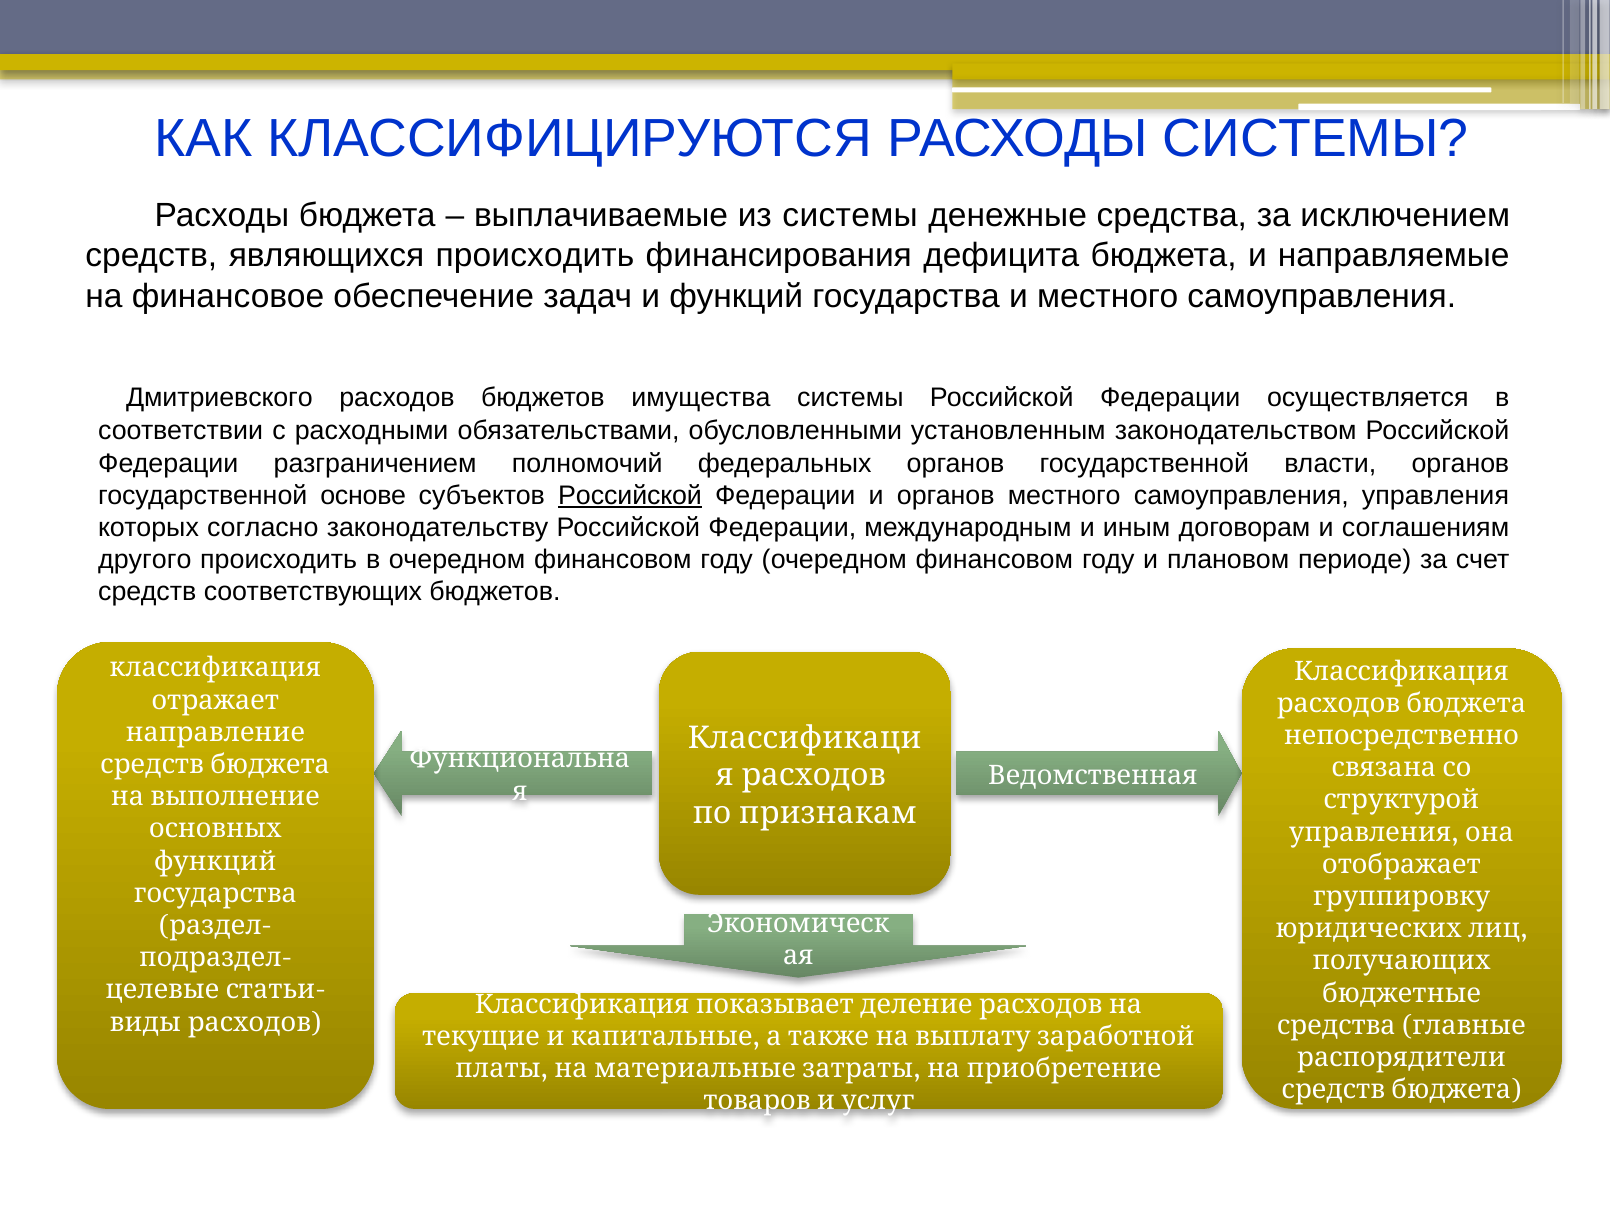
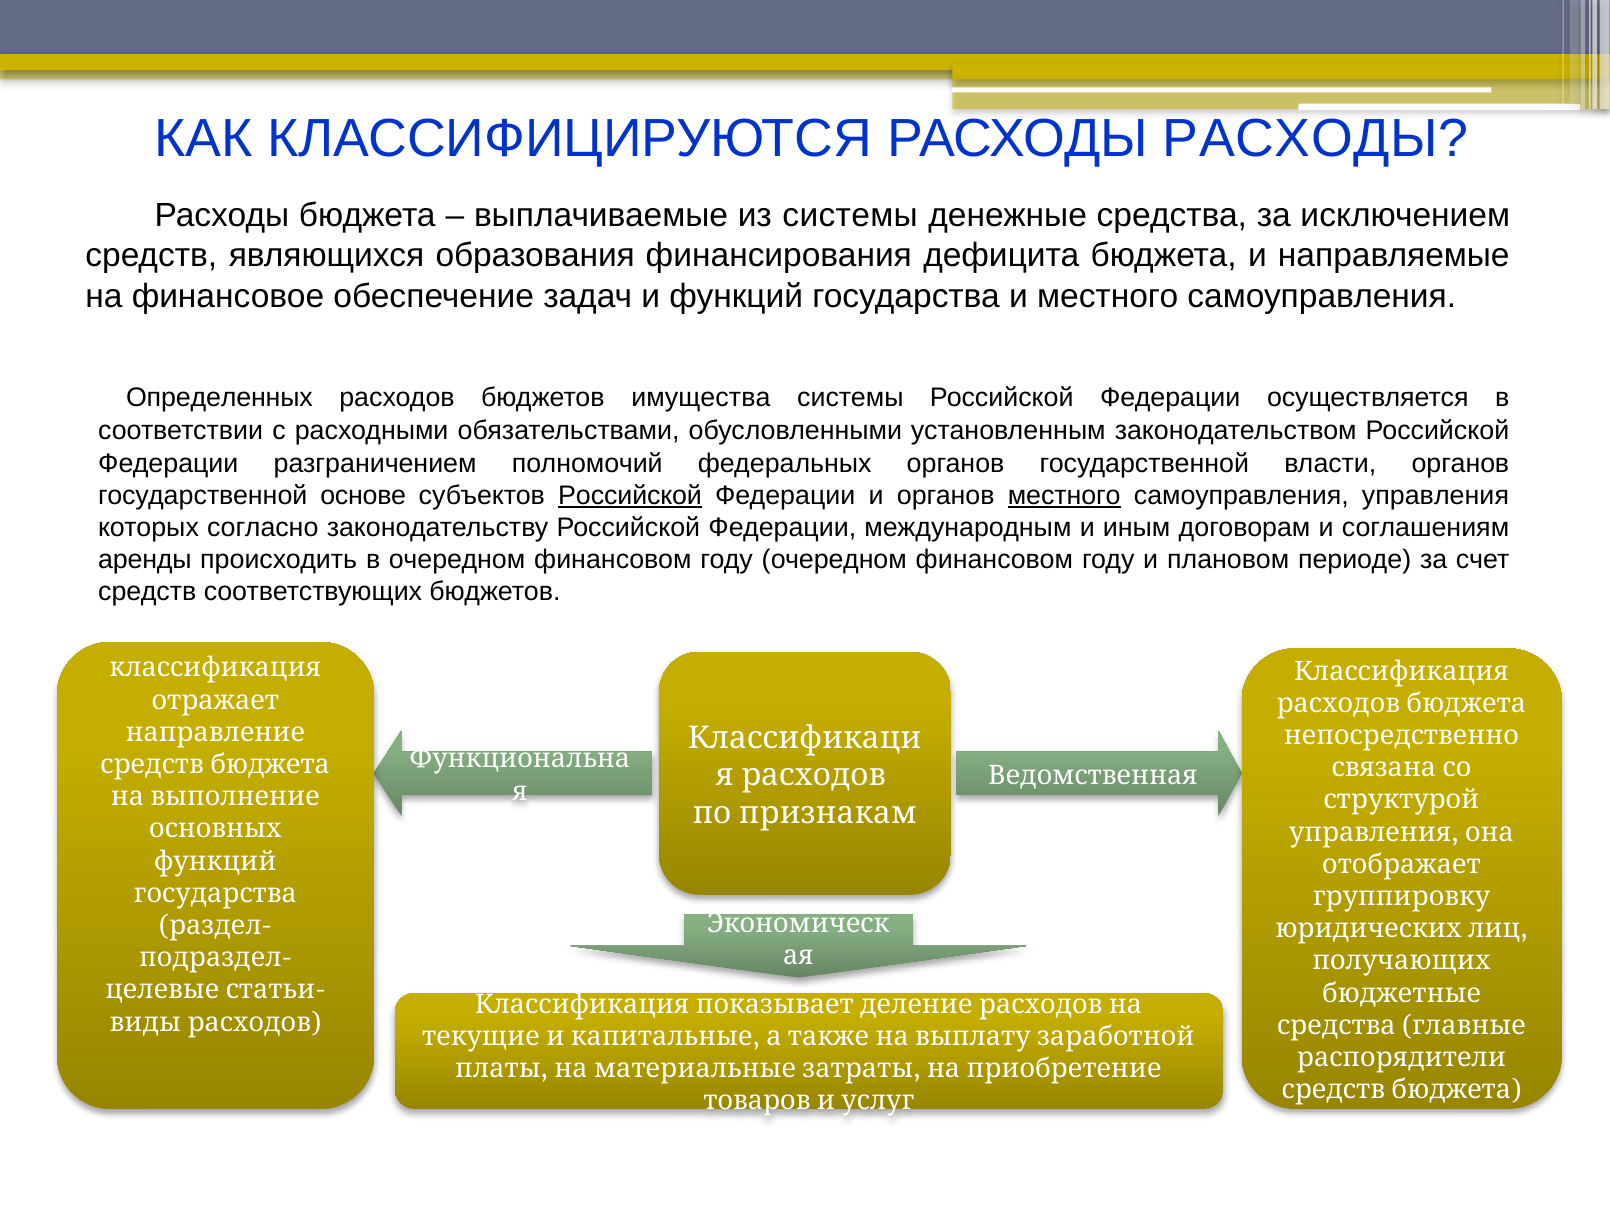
КЛАССИФИЦИРУЮТСЯ РАСХОДЫ СИСТЕМЫ: СИСТЕМЫ -> РАСХОДЫ (1316, 139)
являющихся происходить: происходить -> образования (535, 256)
Дмитриевского: Дмитриевского -> Определенных (219, 398)
местного underline: none -> present (1064, 496)
другого: другого -> аренды (145, 560)
